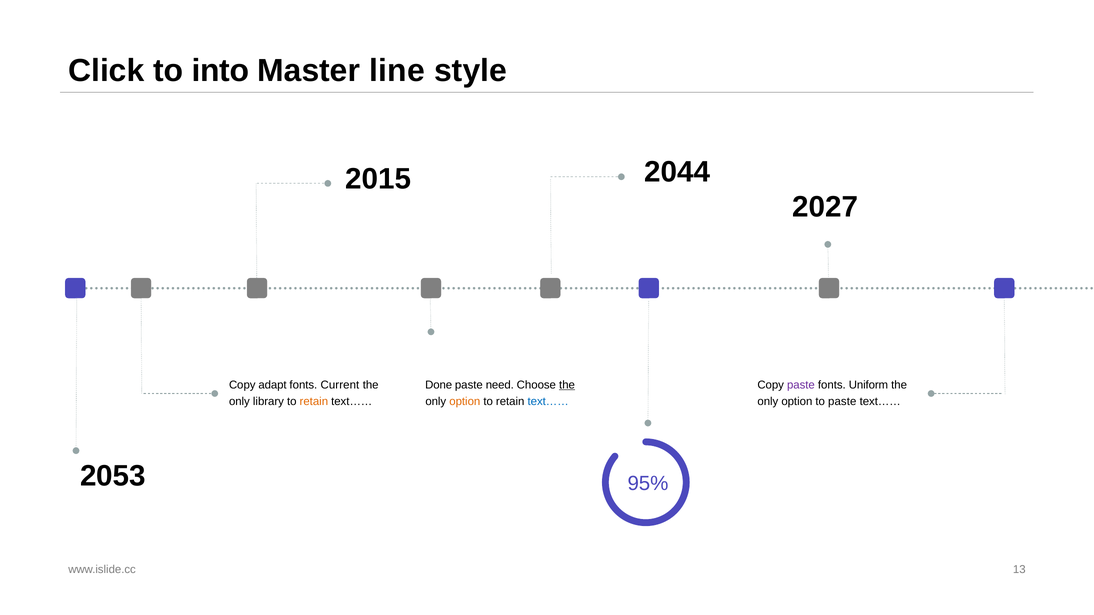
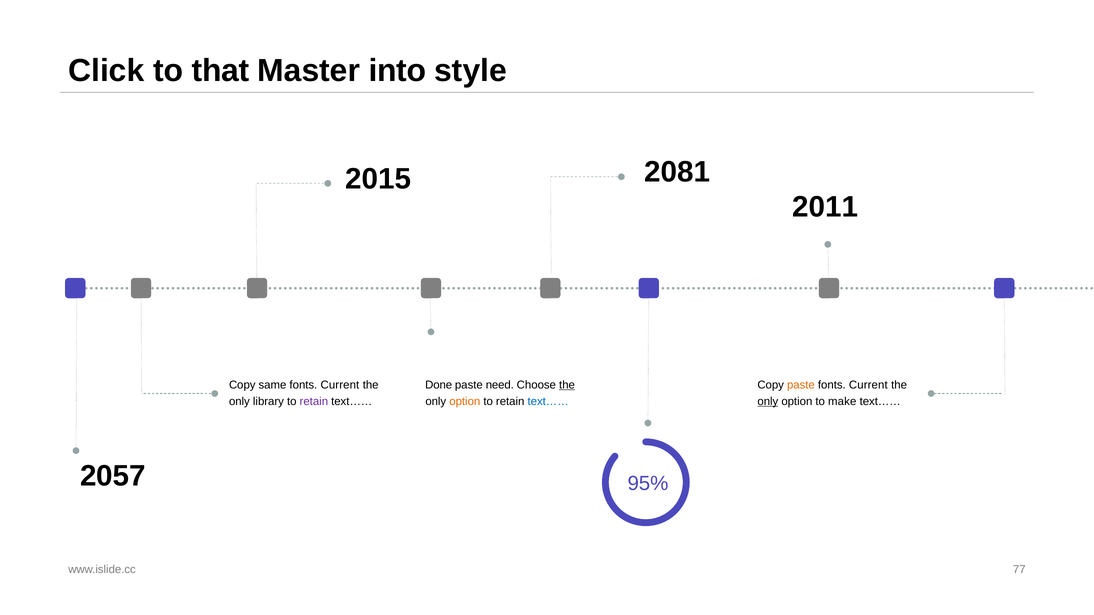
into: into -> that (220, 71)
line: line -> into (397, 71)
2044: 2044 -> 2081 (677, 172)
2027: 2027 -> 2011 (825, 207)
adapt: adapt -> same (272, 385)
paste colour: purple -> orange (801, 385)
Uniform: Uniform -> Current (868, 385)
retain colour: orange -> purple (314, 402)
only underline: none -> present (768, 402)
to paste: paste -> make (842, 402)
2053: 2053 -> 2057 (113, 476)
13: 13 -> 77 (1019, 570)
